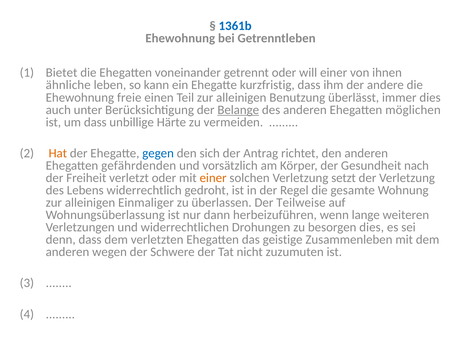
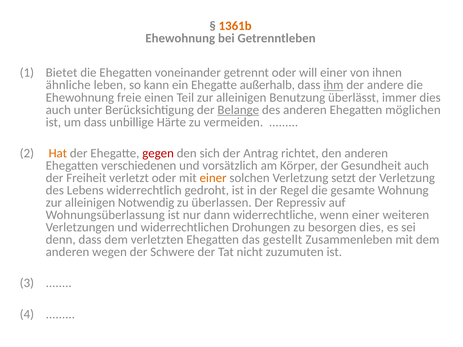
1361b colour: blue -> orange (235, 26)
kurzfristig: kurzfristig -> außerhalb (267, 85)
ihm underline: none -> present (333, 85)
gegen colour: blue -> red (158, 153)
gefährdenden: gefährdenden -> verschiedenen (139, 166)
Gesundheit nach: nach -> auch (417, 166)
Einmaliger: Einmaliger -> Notwendig (146, 203)
Teilweise: Teilweise -> Repressiv (301, 203)
herbeizuführen: herbeizuführen -> widerrechtliche (275, 215)
wenn lange: lange -> einer (366, 215)
geistige: geistige -> gestellt (283, 240)
